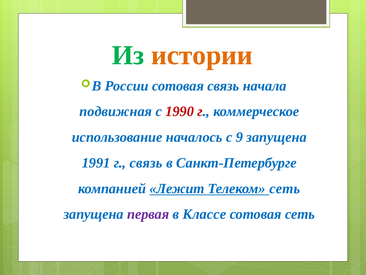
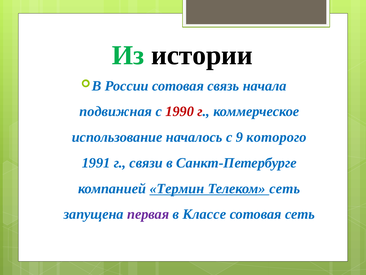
истории colour: orange -> black (202, 55)
9 запущена: запущена -> которого (277, 137)
г связь: связь -> связи (146, 163)
Лежит: Лежит -> Термин (177, 188)
